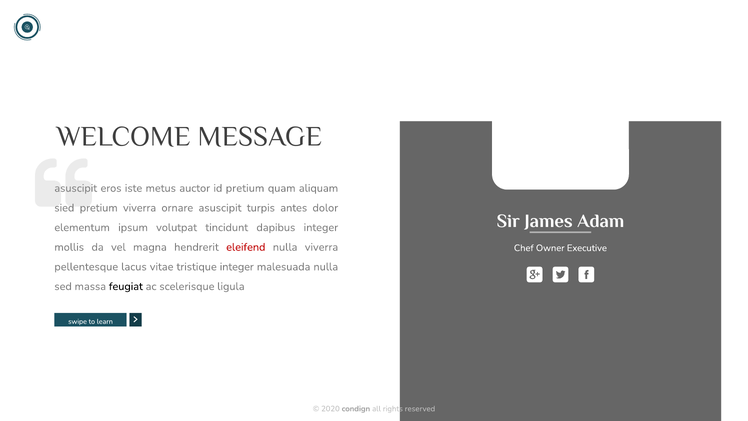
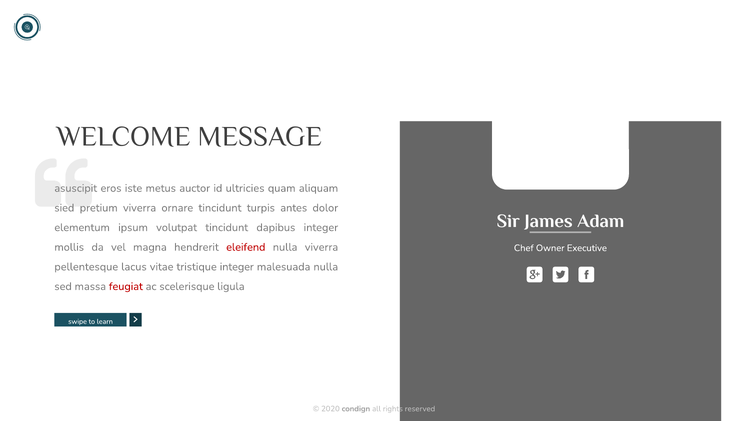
id pretium: pretium -> ultricies (245, 188)
ornare asuscipit: asuscipit -> tincidunt (220, 208)
feugiat colour: black -> red (126, 286)
